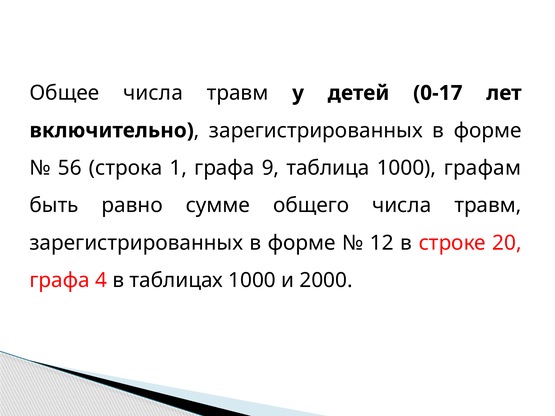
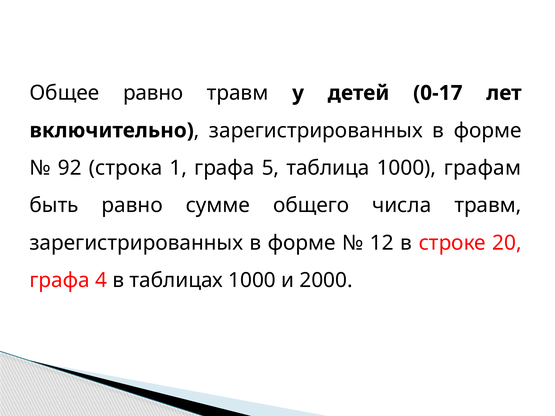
Общее числа: числа -> равно (153, 93)
56: 56 -> 92 (70, 168)
9: 9 -> 5 (270, 168)
